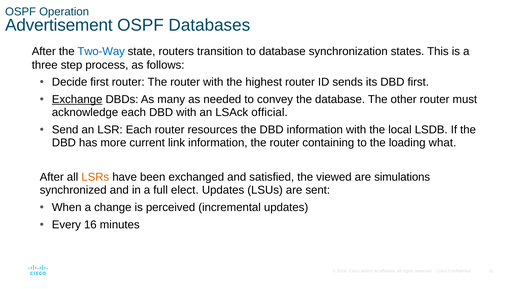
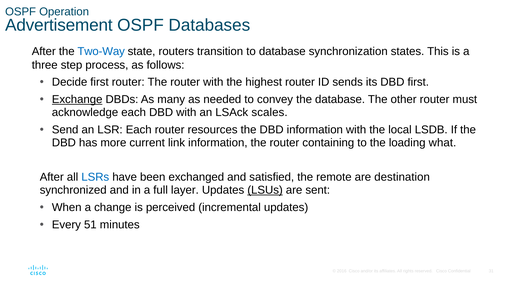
official: official -> scales (270, 112)
LSRs colour: orange -> blue (95, 177)
viewed: viewed -> remote (334, 177)
simulations: simulations -> destination (402, 177)
elect: elect -> layer (185, 190)
LSUs underline: none -> present (265, 190)
16: 16 -> 51 (90, 224)
